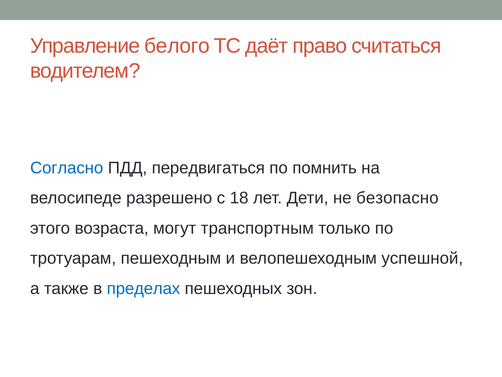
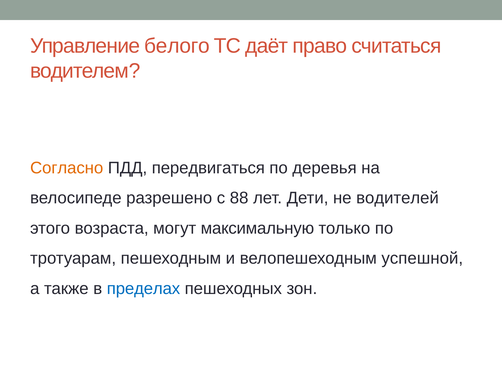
Согласно colour: blue -> orange (67, 168)
помнить: помнить -> деревья (325, 168)
18: 18 -> 88 (239, 198)
безопасно: безопасно -> водителей (397, 198)
транспортным: транспортным -> максимальную (257, 228)
